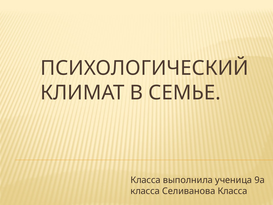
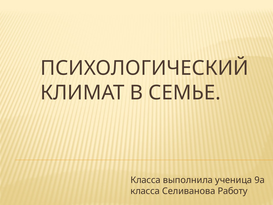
Селиванова Класса: Класса -> Работу (233, 191)
